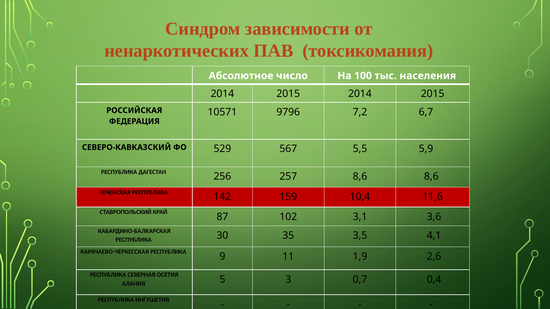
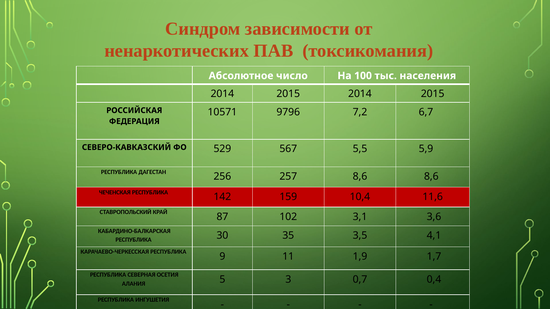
2,6: 2,6 -> 1,7 (434, 257)
